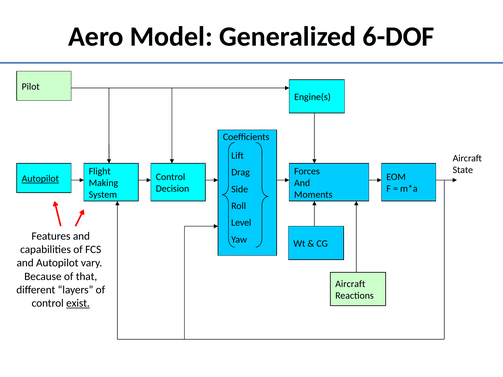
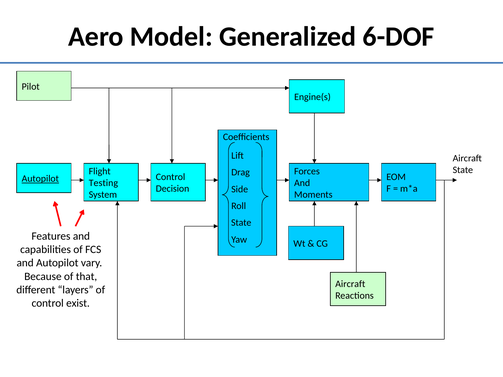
Making: Making -> Testing (103, 183)
Level: Level -> State (241, 223)
exist underline: present -> none (78, 303)
